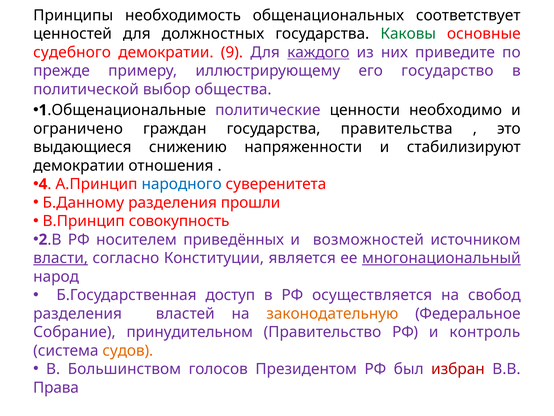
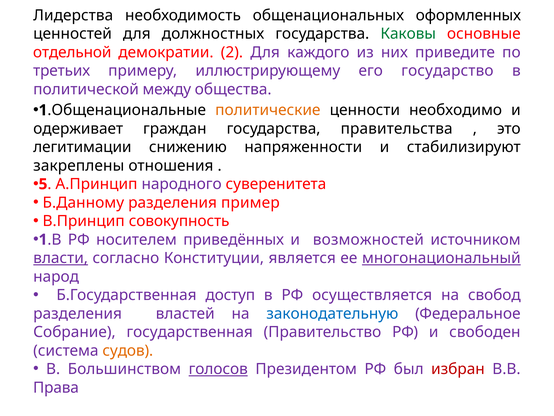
Принципы: Принципы -> Лидерства (73, 15)
соответствует: соответствует -> оформленных (468, 15)
судебного: судебного -> отдельной (72, 52)
9: 9 -> 2 (232, 52)
каждого underline: present -> none (318, 52)
прежде: прежде -> третьих (62, 71)
выбор: выбор -> между (167, 89)
политические colour: purple -> orange (268, 110)
ограничено: ограничено -> одерживает (78, 129)
выдающиеся: выдающиеся -> легитимации (82, 147)
демократии: демократии -> закреплены (79, 165)
4: 4 -> 5 (43, 184)
народного colour: blue -> purple (182, 184)
прошли: прошли -> пример (250, 202)
2: 2 -> 1 (43, 239)
законодательную colour: orange -> blue (332, 313)
принудительном: принудительном -> государственная (190, 332)
контроль: контроль -> свободен (485, 332)
голосов underline: none -> present (218, 369)
